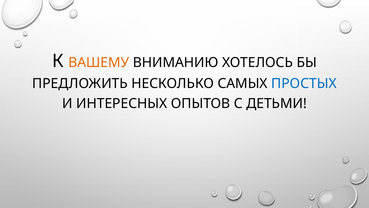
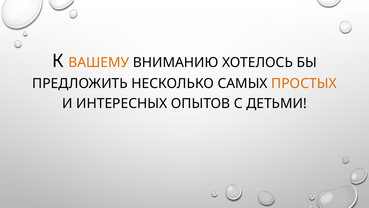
ПРОСТЫХ colour: blue -> orange (304, 83)
